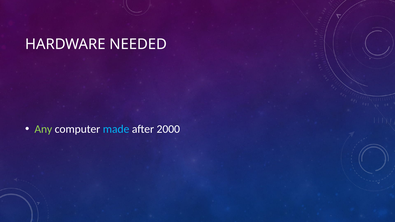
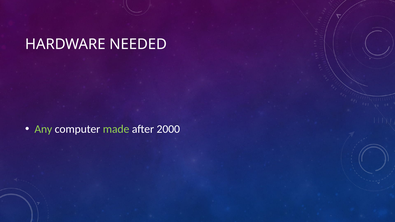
made colour: light blue -> light green (116, 129)
